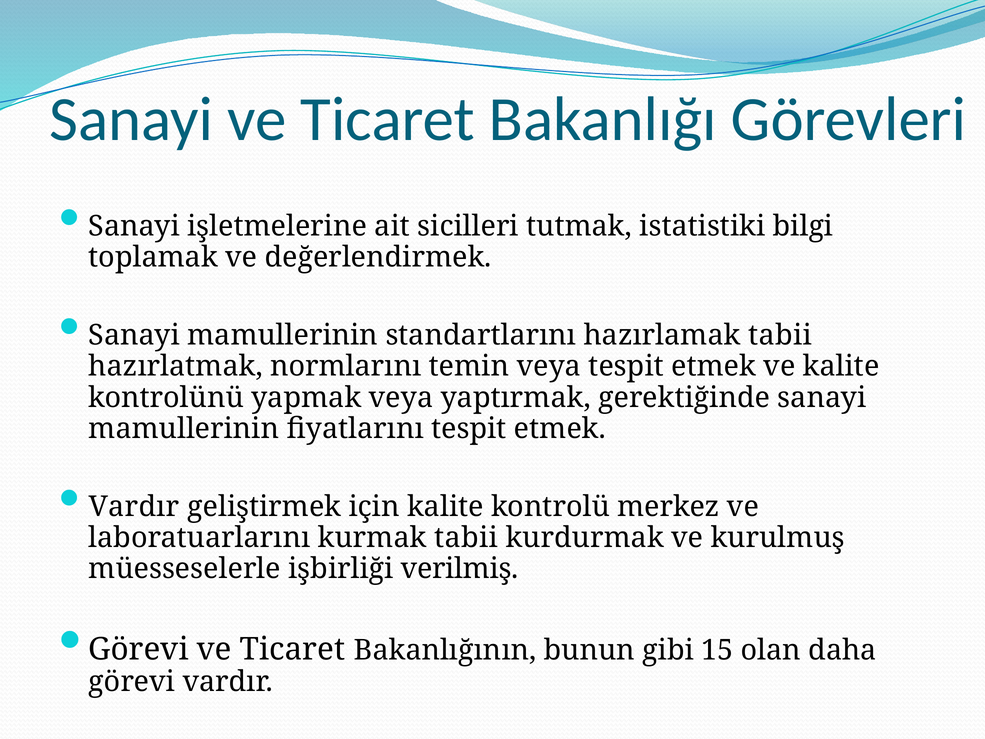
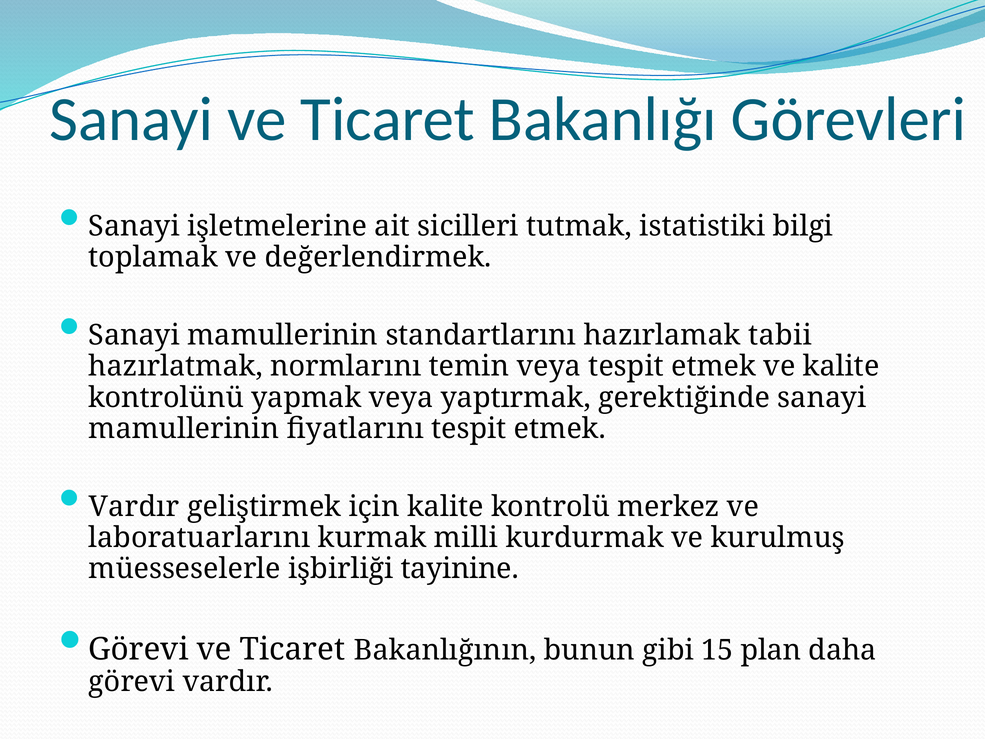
kurmak tabii: tabii -> milli (466, 538)
verilmiş: verilmiş -> tayinine (460, 569)
olan: olan -> plan (771, 650)
